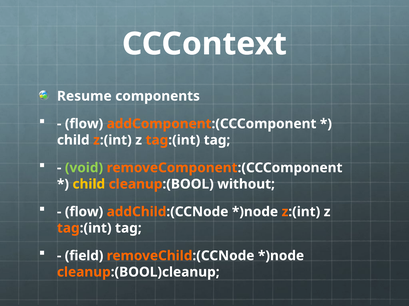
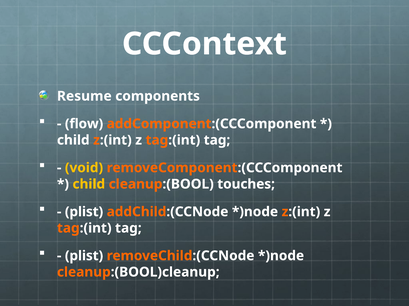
void colour: light green -> yellow (84, 168)
without: without -> touches (246, 185)
flow: flow -> plist (84, 212)
field: field -> plist (84, 256)
